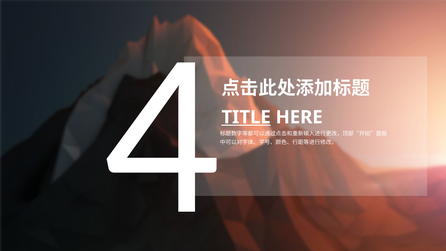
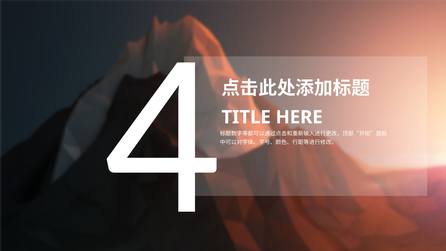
TITLE underline: present -> none (246, 117)
